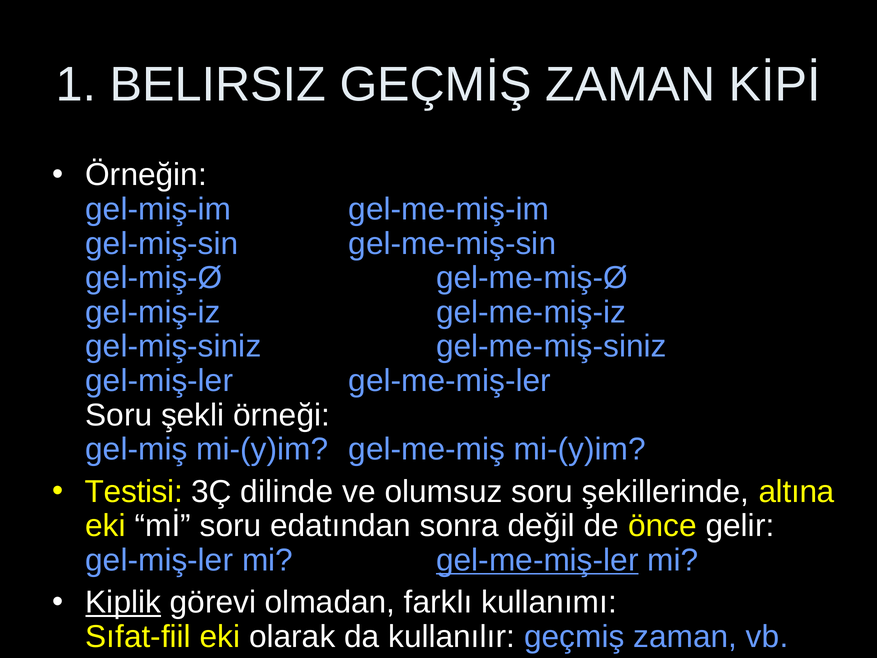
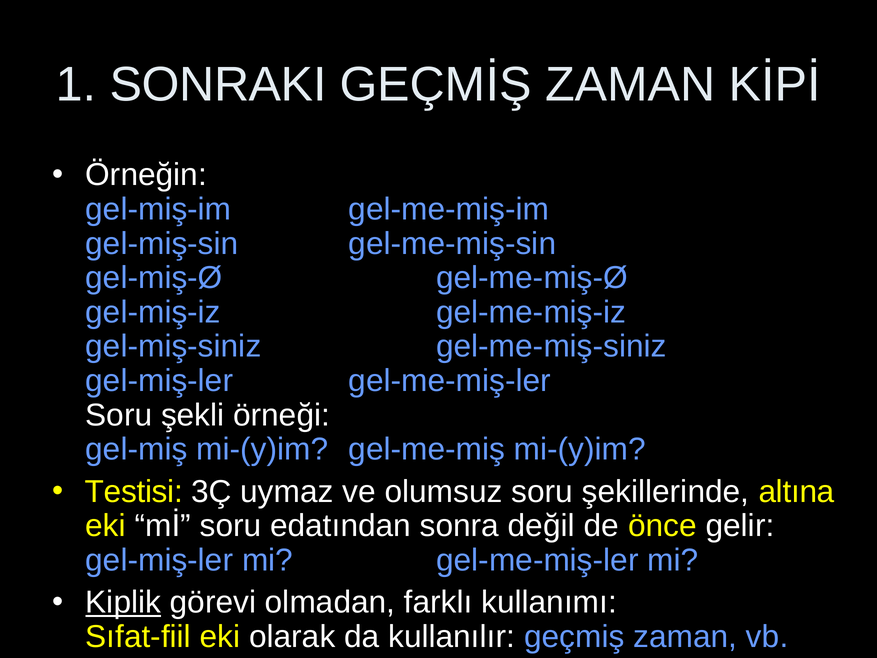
BELIRSIZ: BELIRSIZ -> SONRAKI (218, 85)
dilinde: dilinde -> uymaz (287, 491)
gel-me-miş-ler underline: present -> none (537, 560)
